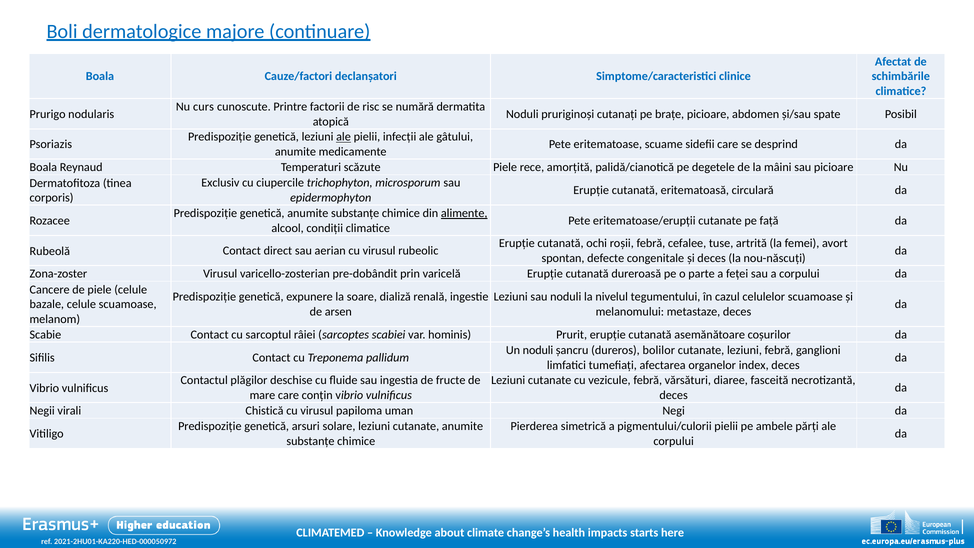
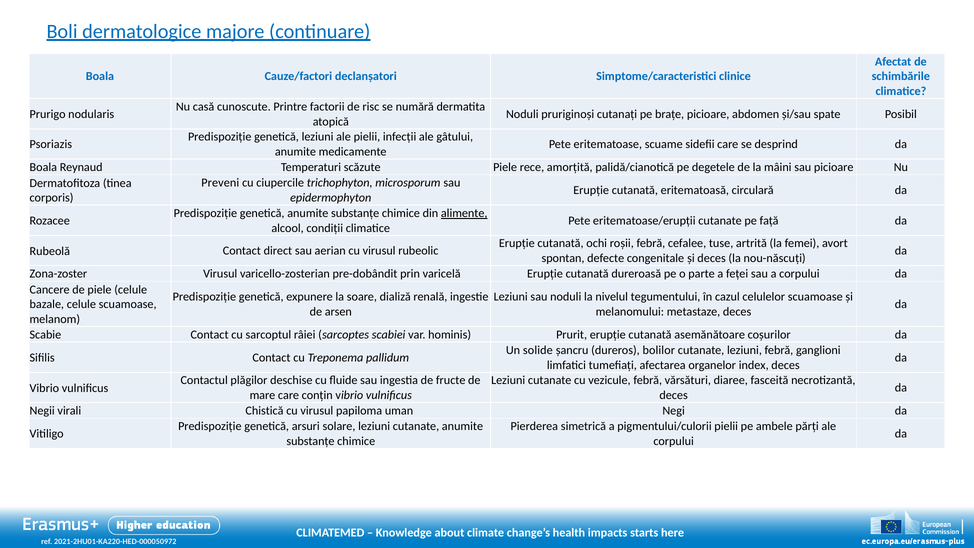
curs: curs -> casă (204, 107)
ale underline: present -> none (343, 137)
Exclusiv: Exclusiv -> Preveni (220, 183)
Un noduli: noduli -> solide (538, 350)
